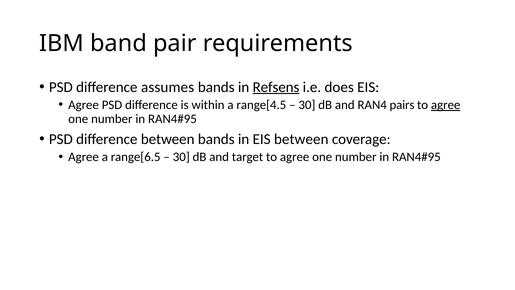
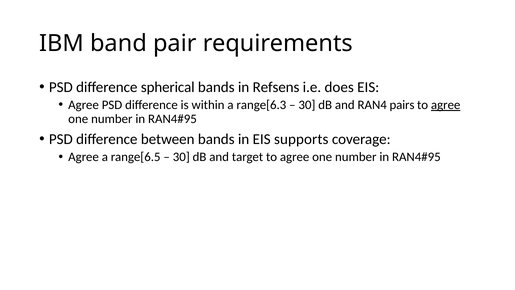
assumes: assumes -> spherical (168, 87)
Refsens underline: present -> none (276, 87)
range[4.5: range[4.5 -> range[6.3 (261, 105)
EIS between: between -> supports (301, 139)
